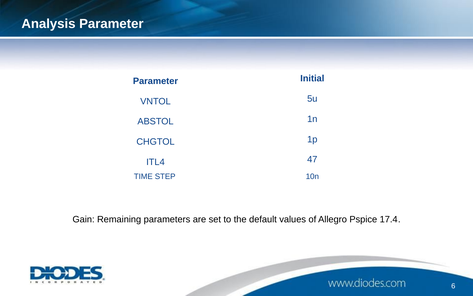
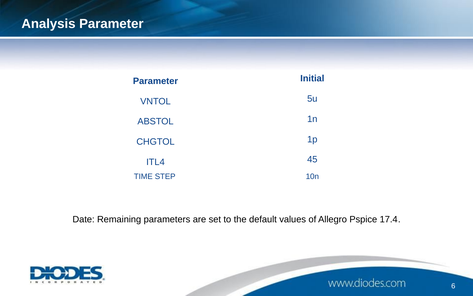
47: 47 -> 45 (312, 159)
Gain: Gain -> Date (84, 219)
